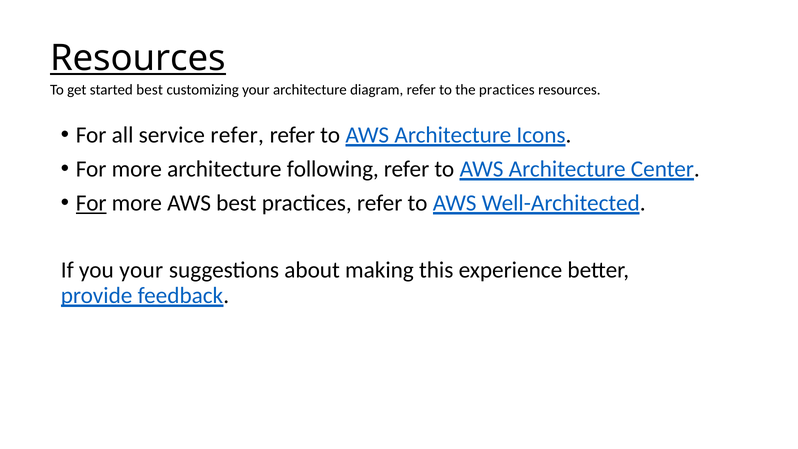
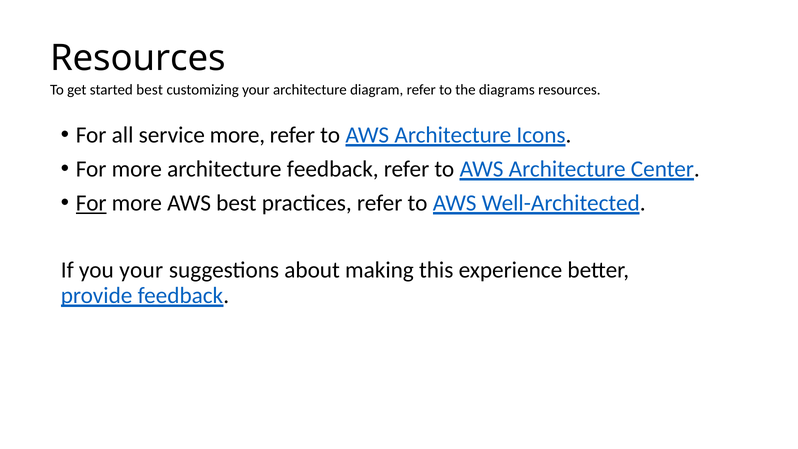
Resources underline: present -> none (138, 58)
the practices: practices -> diagrams (507, 90)
service refer: refer -> more (237, 135)
architecture following: following -> feedback (333, 169)
